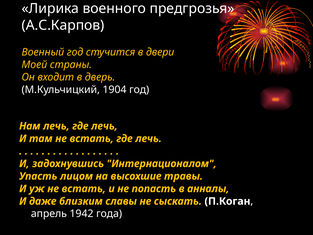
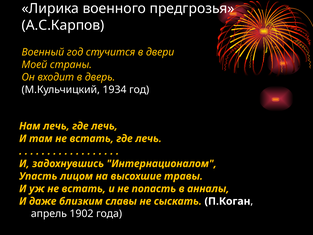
1904: 1904 -> 1934 (115, 90)
1942: 1942 -> 1902 (82, 214)
